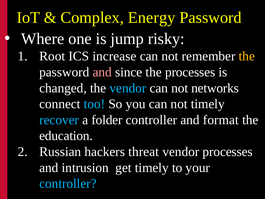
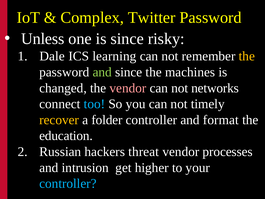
Energy: Energy -> Twitter (152, 18)
Where: Where -> Unless (43, 39)
is jump: jump -> since (127, 39)
Root: Root -> Dale (52, 56)
increase: increase -> learning (114, 56)
and colour: pink -> light green (102, 72)
the processes: processes -> machines (190, 72)
vendor colour: light blue -> pink (128, 88)
recover colour: light blue -> yellow (59, 120)
get timely: timely -> higher (152, 167)
